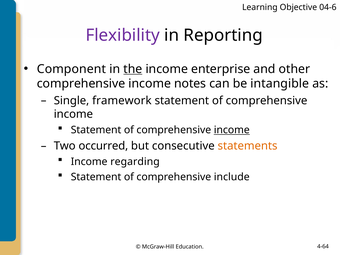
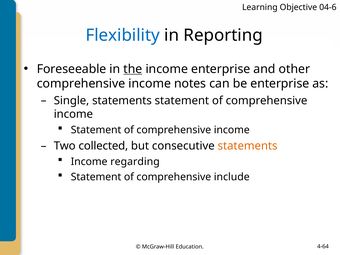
Flexibility colour: purple -> blue (123, 35)
Component: Component -> Foreseeable (72, 69)
be intangible: intangible -> enterprise (280, 84)
Single framework: framework -> statements (122, 101)
income underline: present -> none (232, 130)
occurred: occurred -> collected (103, 146)
